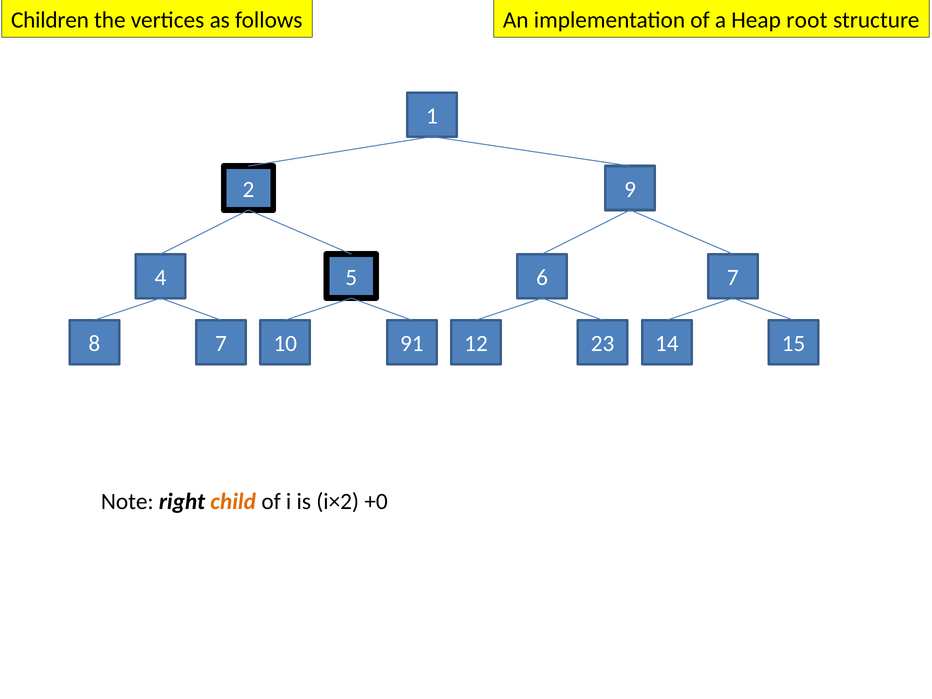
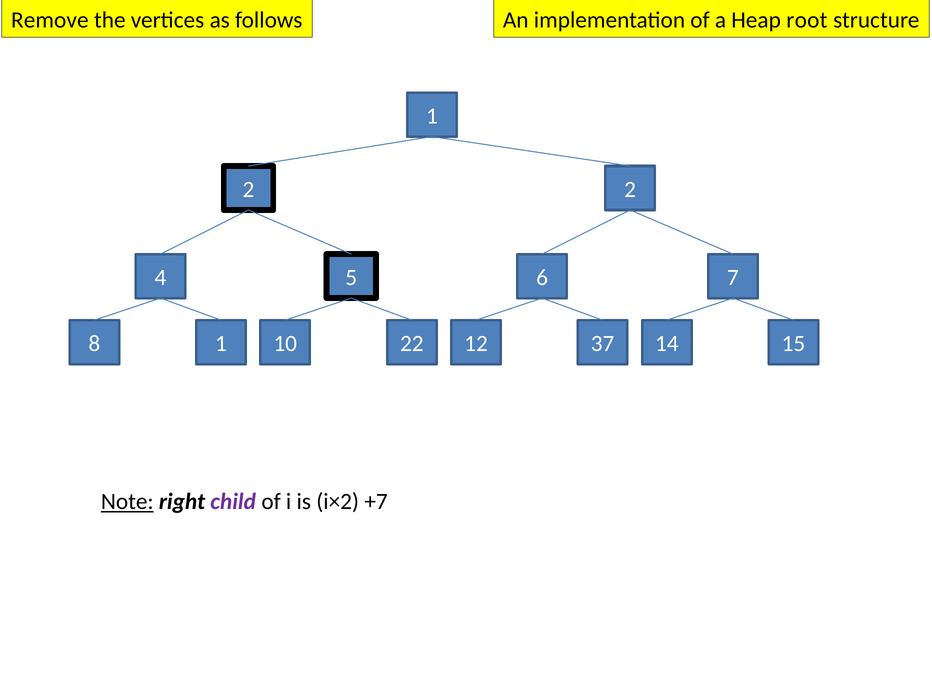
Children: Children -> Remove (50, 20)
2 9: 9 -> 2 (630, 190)
8 7: 7 -> 1 (221, 344)
91: 91 -> 22 (412, 344)
23: 23 -> 37 (603, 344)
Note underline: none -> present (127, 502)
child colour: orange -> purple (233, 502)
+0: +0 -> +7 (376, 502)
